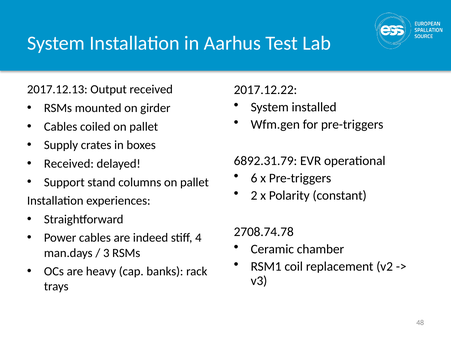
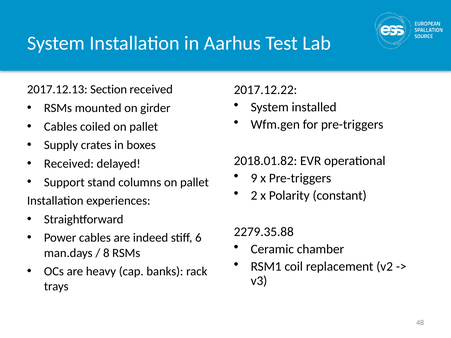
Output: Output -> Section (109, 90)
6892.31.79: 6892.31.79 -> 2018.01.82 (265, 161)
6: 6 -> 9 (254, 178)
2708.74.78: 2708.74.78 -> 2279.35.88 (264, 232)
4: 4 -> 6 (198, 238)
3: 3 -> 8 (106, 253)
